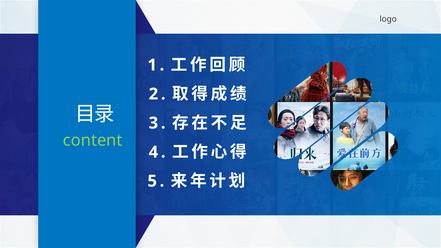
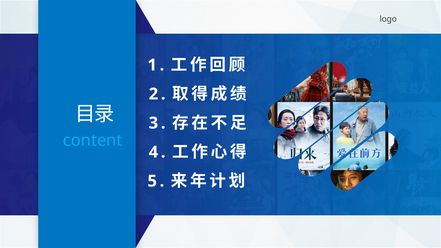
content colour: light green -> light blue (93, 140)
